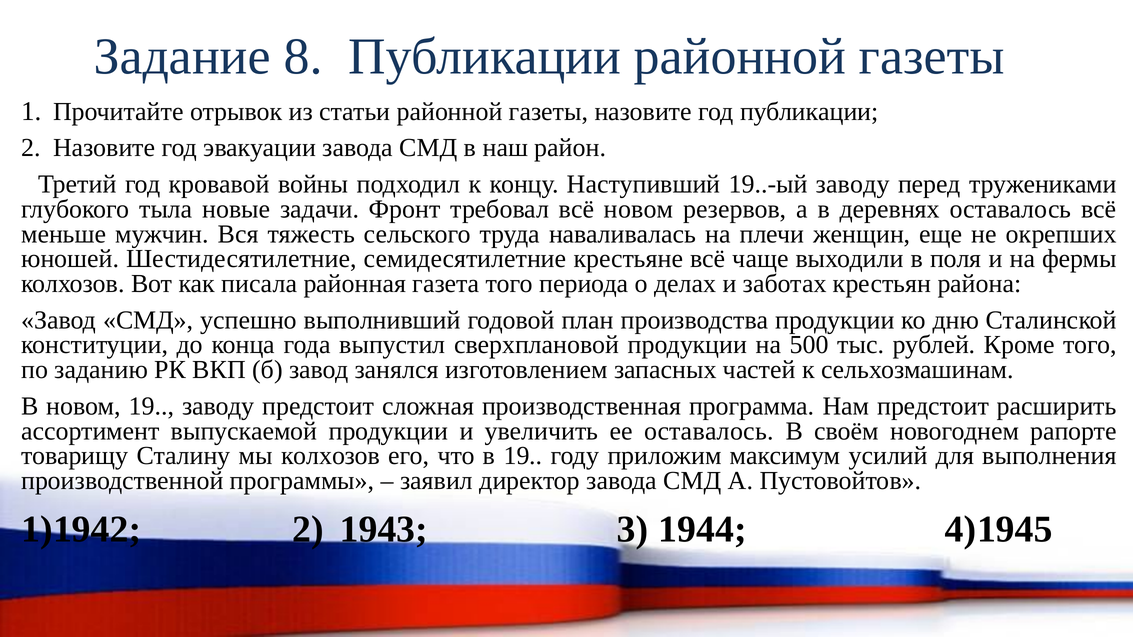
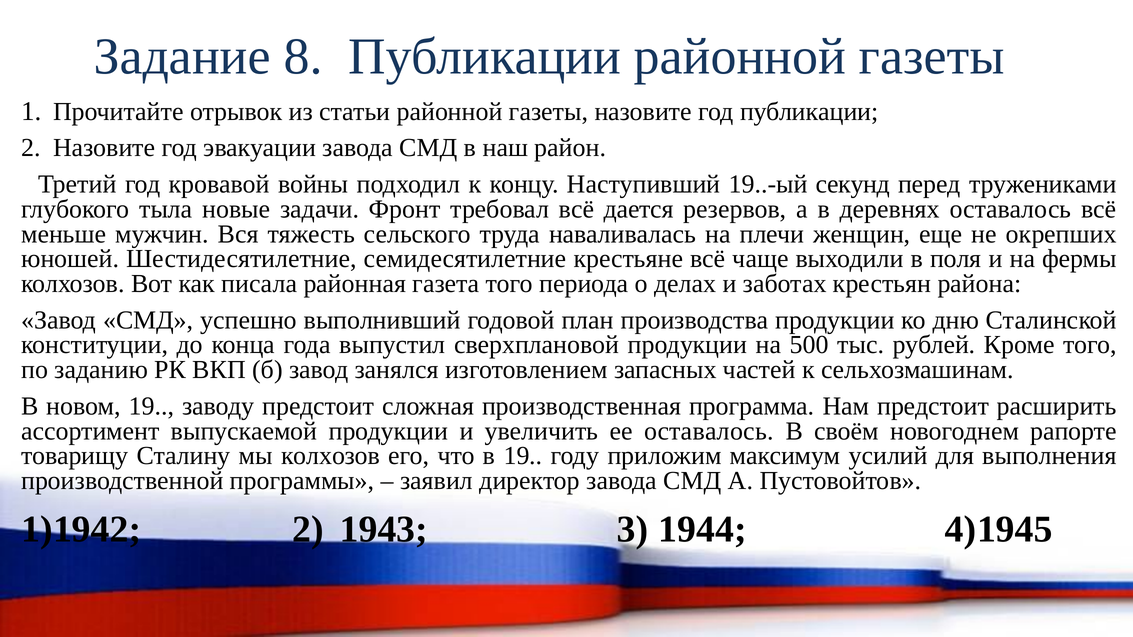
19..-ый заводу: заводу -> секунд (853, 184)
всё новом: новом -> дается (639, 209)
